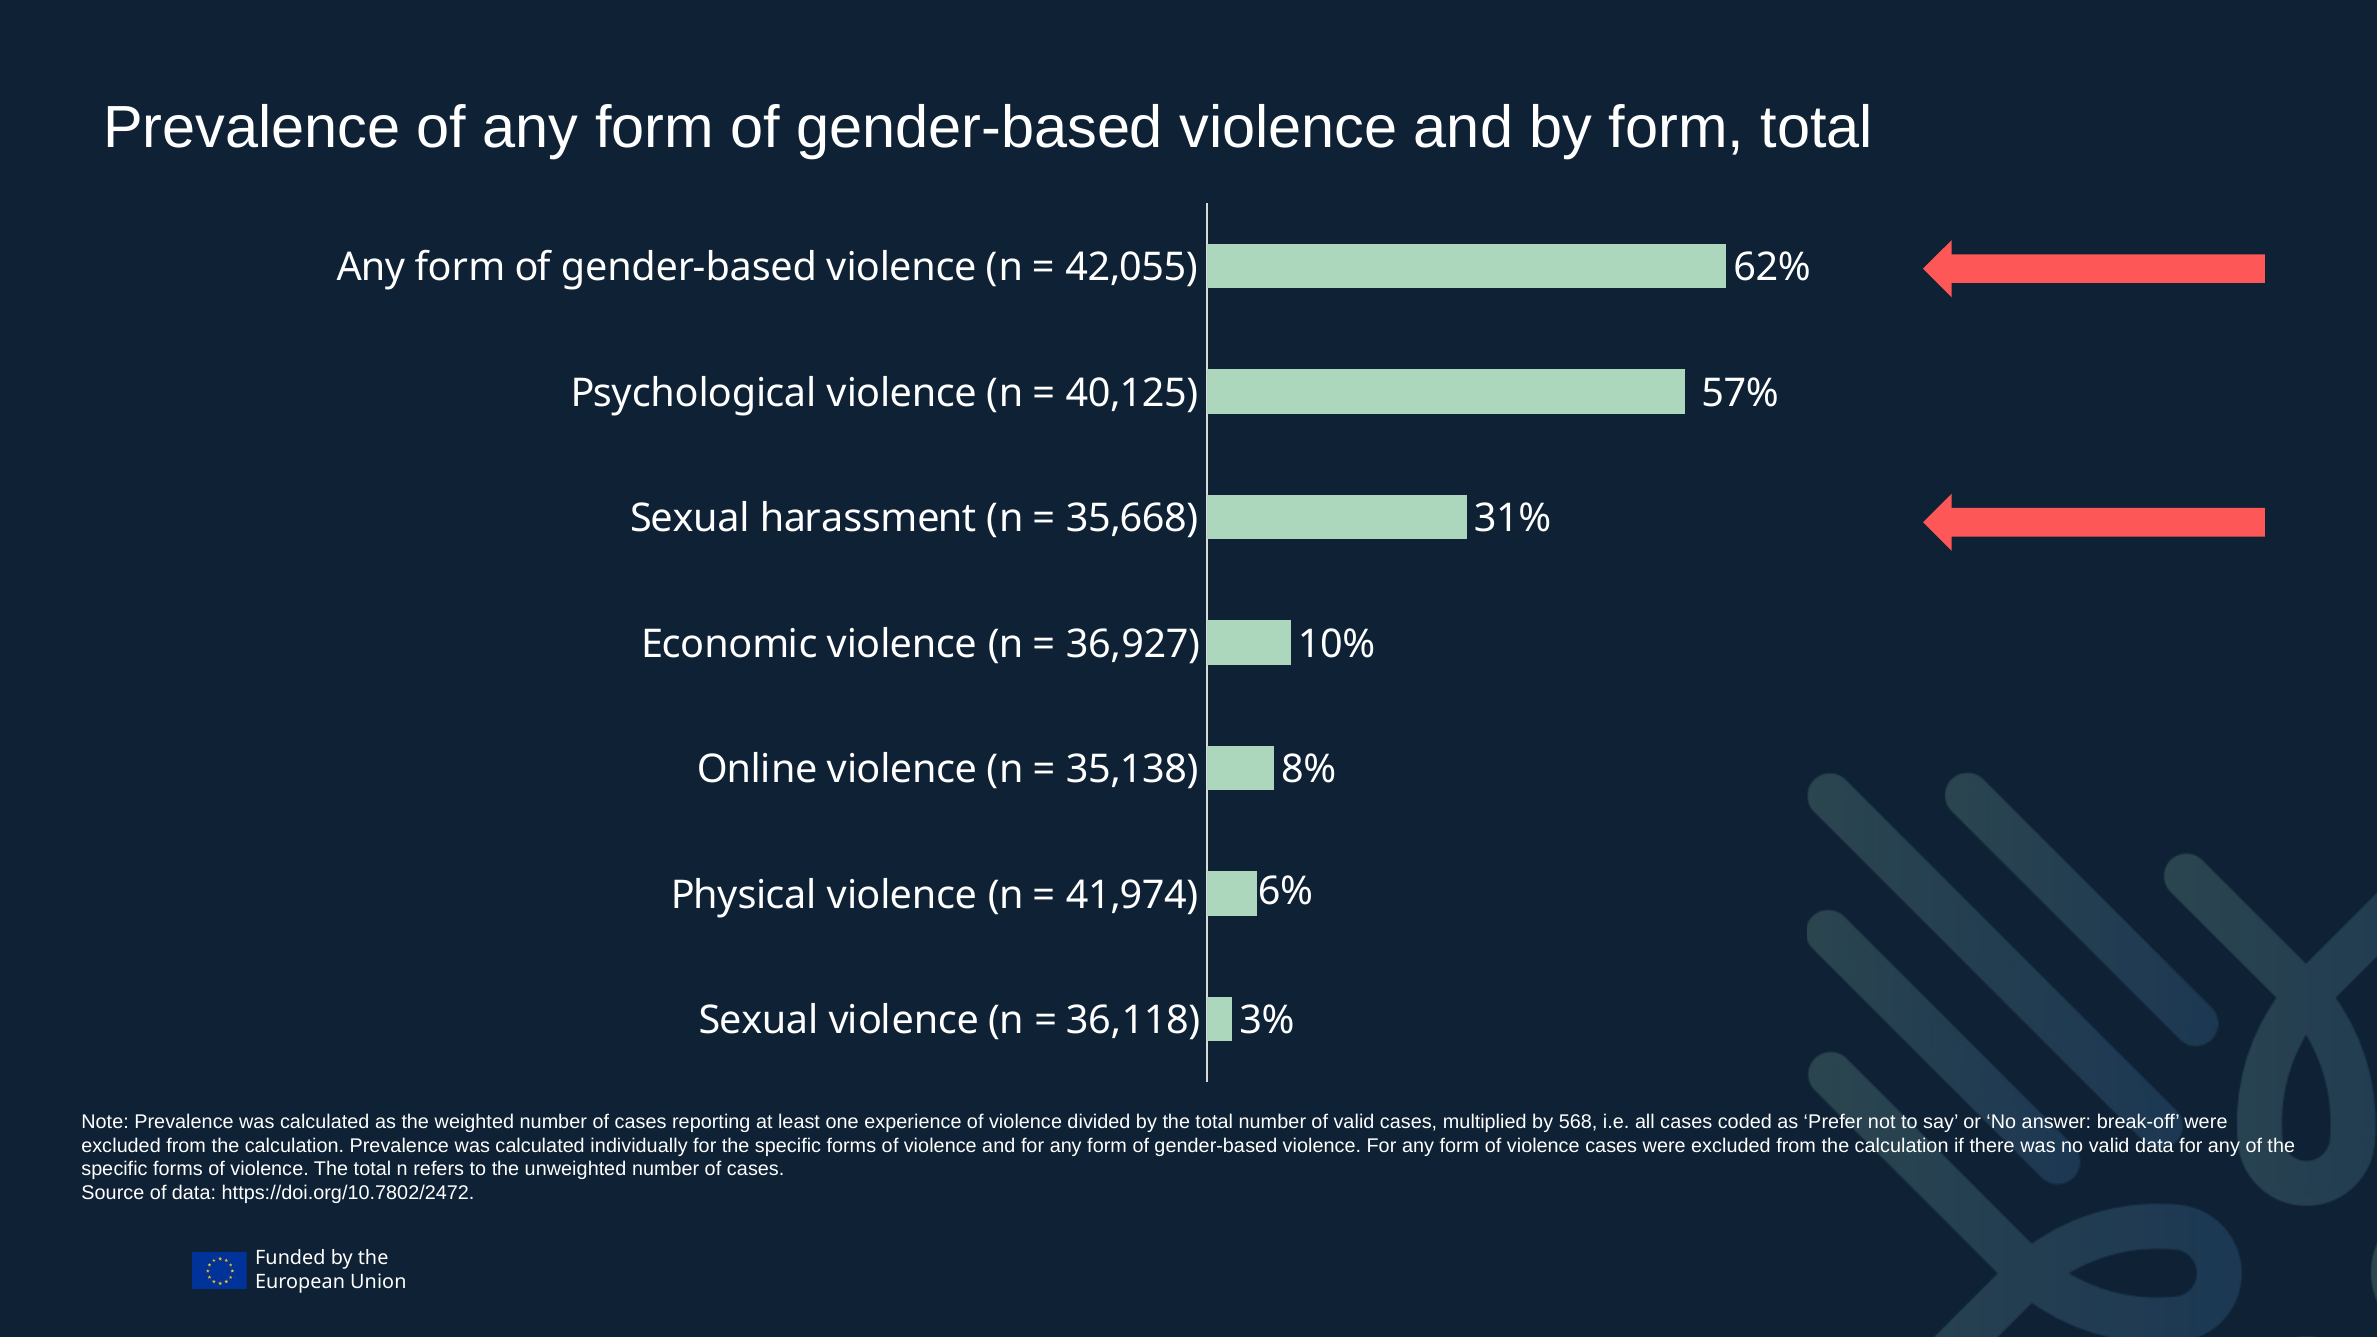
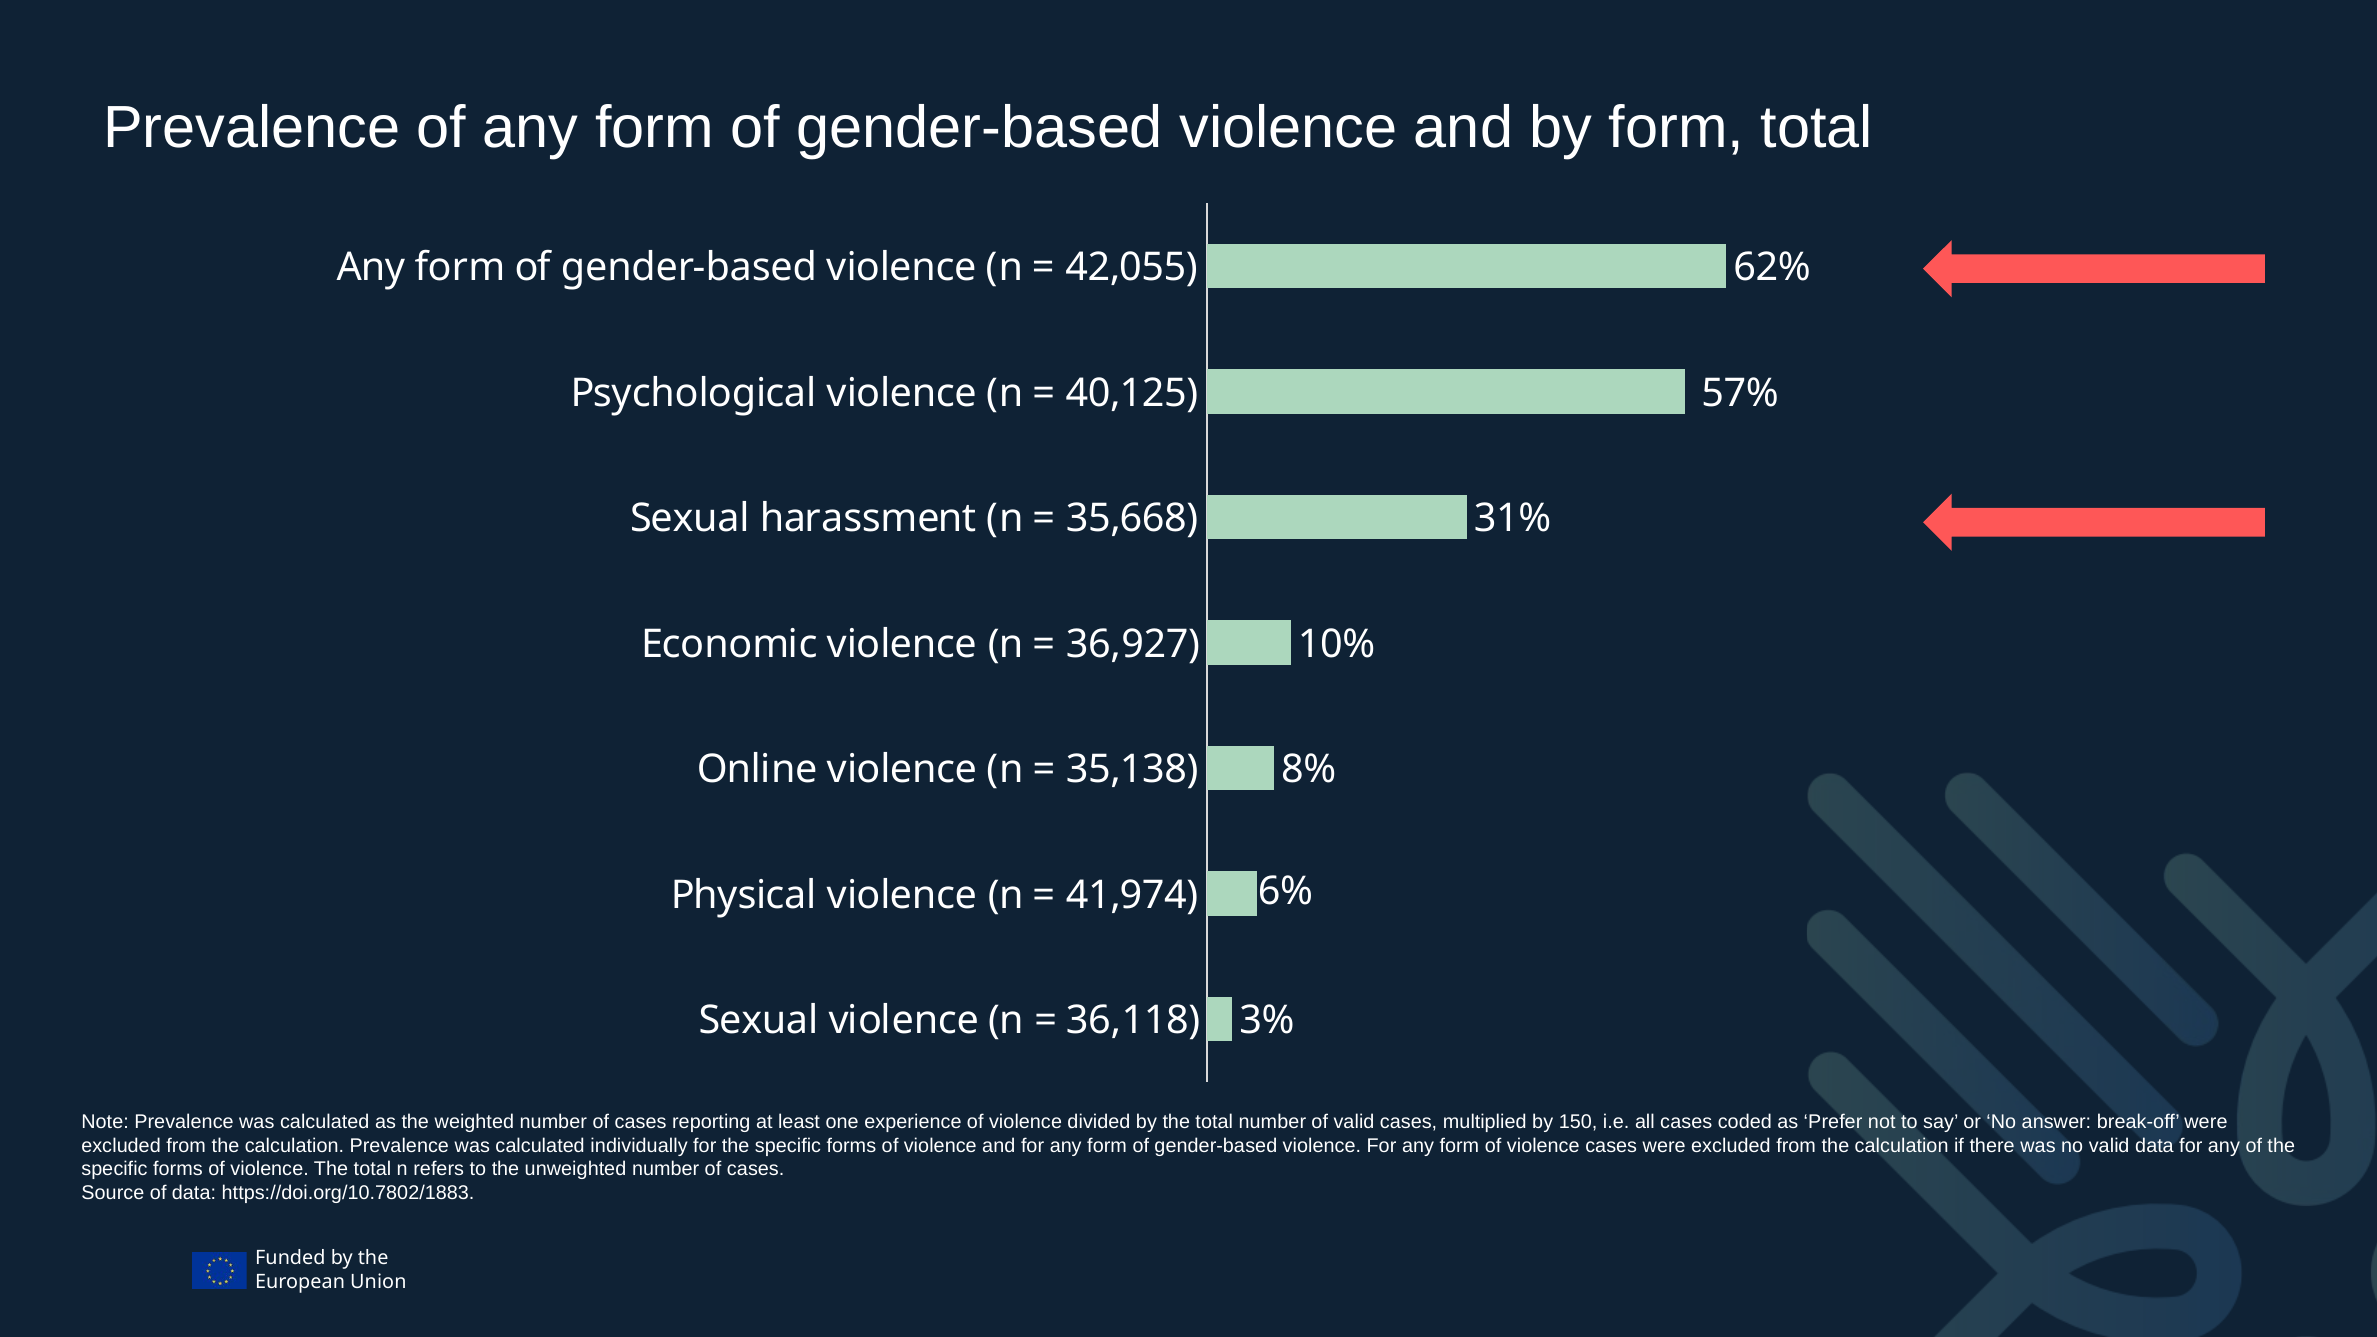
568: 568 -> 150 (1578, 1122)
https://doi.org/10.7802/2472: https://doi.org/10.7802/2472 -> https://doi.org/10.7802/1883 (348, 1193)
